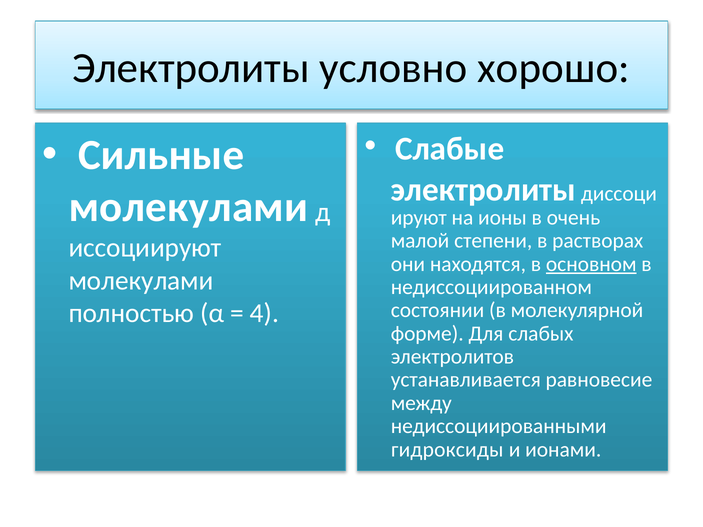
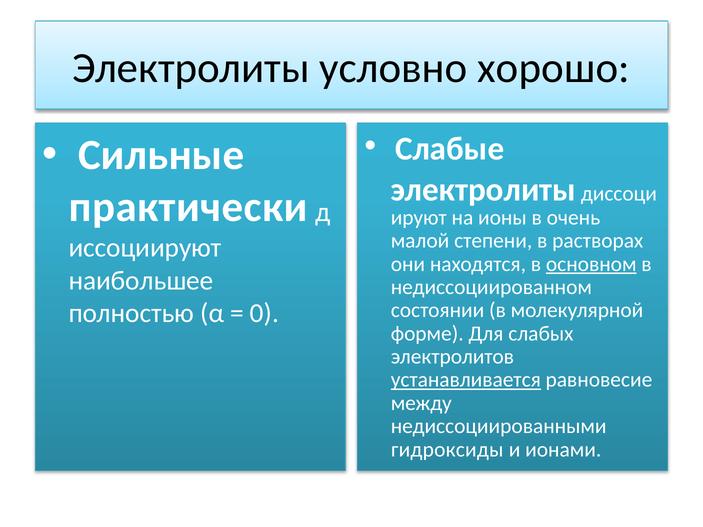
молекулами: молекулами -> практически (188, 207)
молекулами: молекулами -> наибольшее (141, 281)
4: 4 -> 0 (264, 314)
устанавливается underline: none -> present (466, 380)
